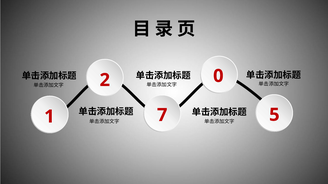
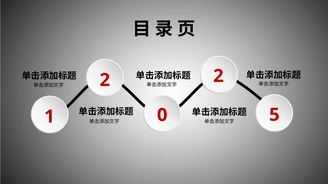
2 0: 0 -> 2 (218, 76)
7: 7 -> 0 (162, 115)
